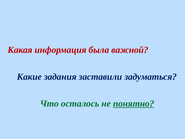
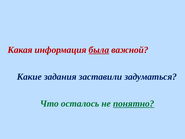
была underline: none -> present (99, 50)
